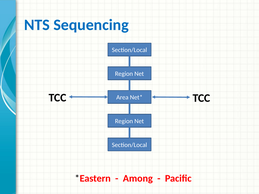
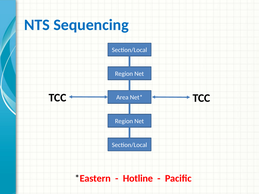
Among: Among -> Hotline (138, 179)
